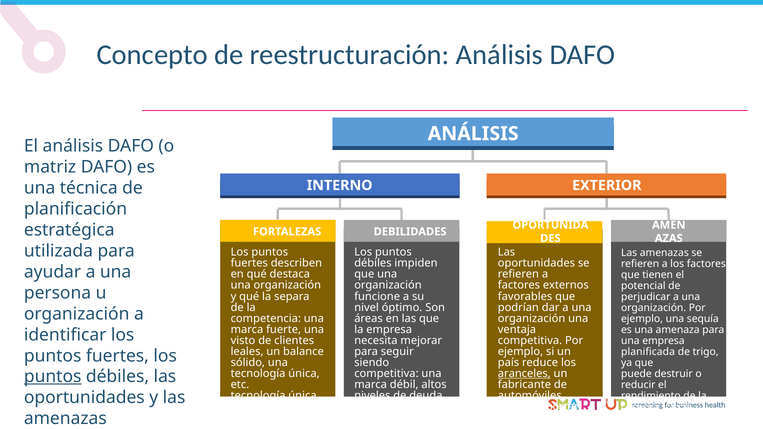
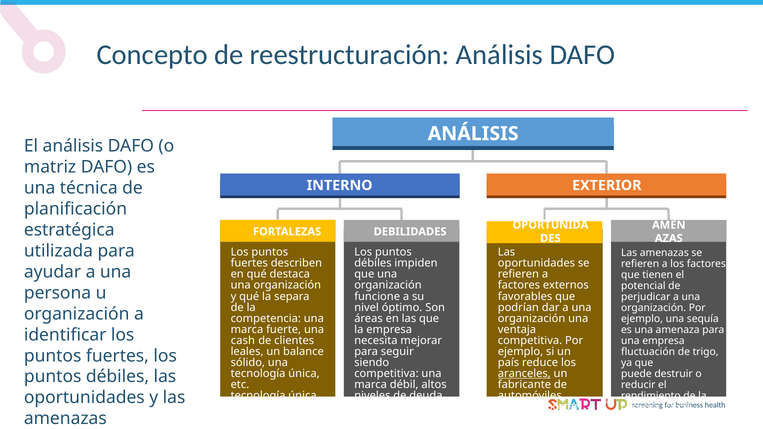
visto: visto -> cash (243, 341)
planificada: planificada -> fluctuación (648, 352)
puntos underline: present -> none (53, 377)
